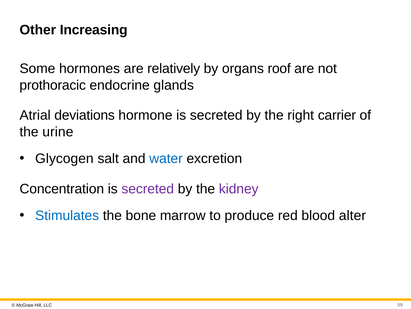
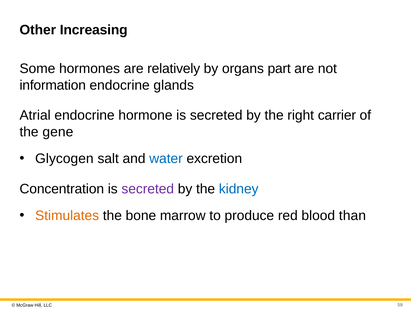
roof: roof -> part (279, 69)
prothoracic: prothoracic -> information (53, 85)
Atrial deviations: deviations -> endocrine (85, 115)
urine: urine -> gene (58, 132)
kidney colour: purple -> blue (239, 188)
Stimulates colour: blue -> orange (67, 215)
alter: alter -> than (352, 215)
